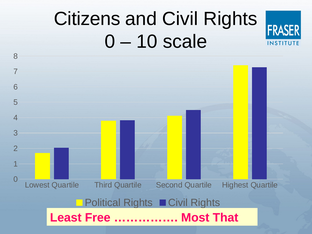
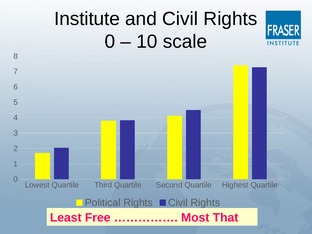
Citizens: Citizens -> Institute (87, 19)
